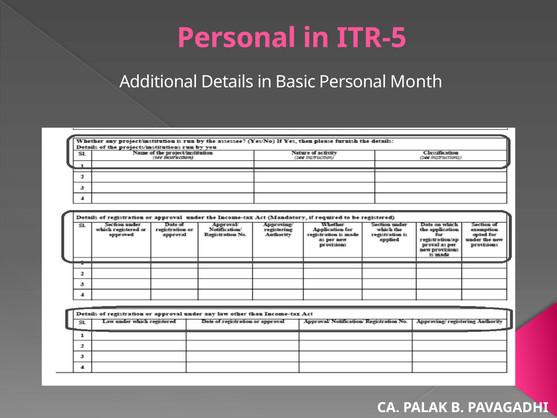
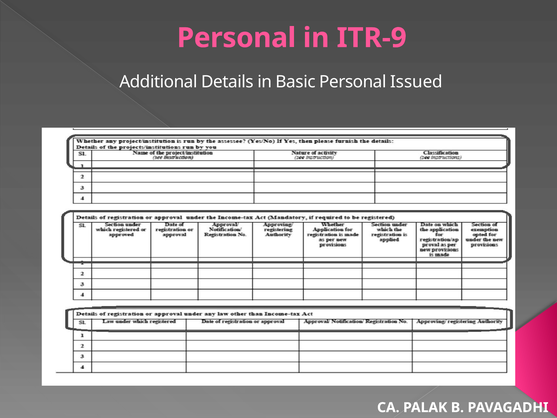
ITR-5: ITR-5 -> ITR-9 (372, 38)
Month: Month -> Issued (416, 82)
